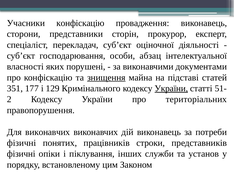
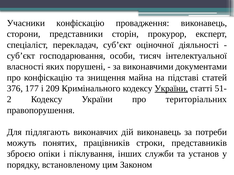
абзац: абзац -> тисяч (150, 56)
знищення underline: present -> none (106, 78)
351: 351 -> 376 (15, 89)
129: 129 -> 209 (53, 89)
Для виконавчих: виконавчих -> підлягають (48, 132)
фізичні: фізичні -> можуть (22, 143)
фізичні: фізичні -> зброєю (21, 154)
